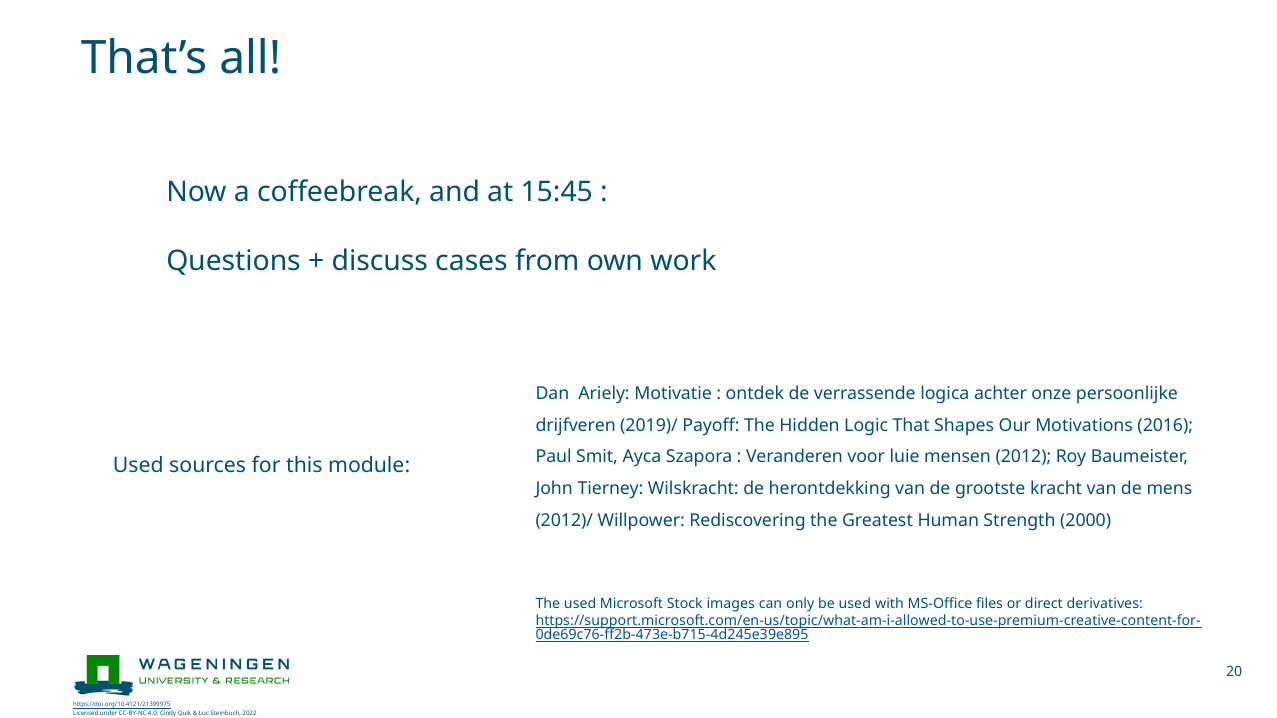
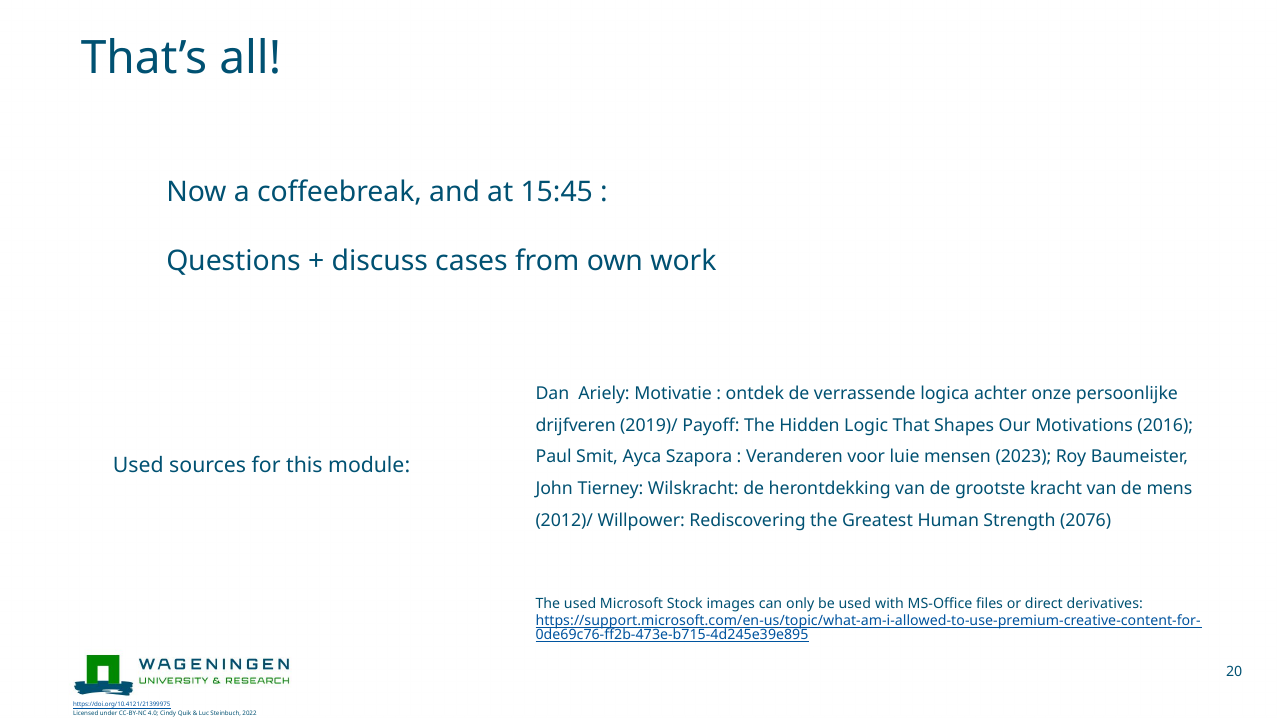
2012: 2012 -> 2023 (1023, 457)
2000: 2000 -> 2076 (1086, 521)
